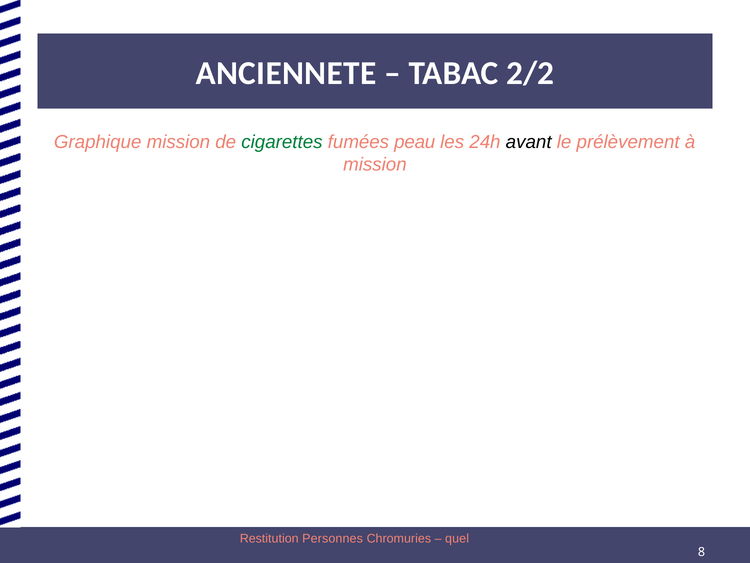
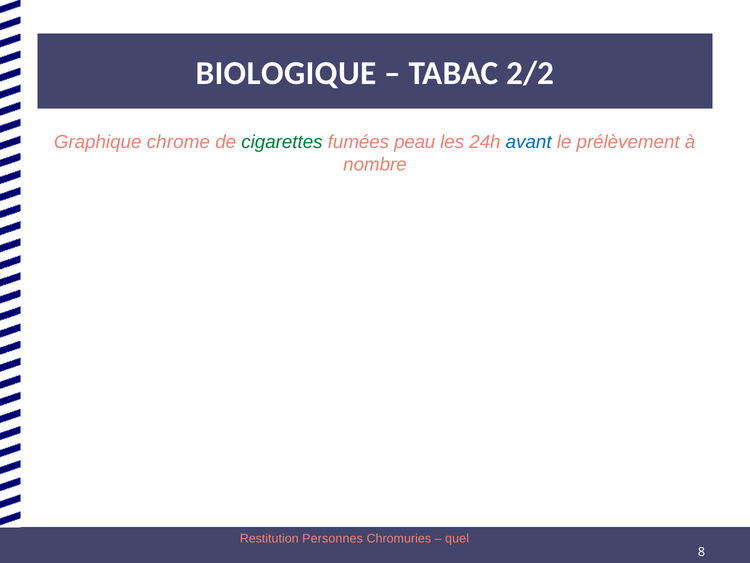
ANCIENNETE: ANCIENNETE -> BIOLOGIQUE (286, 73)
Graphique mission: mission -> chrome (178, 142)
avant colour: black -> blue (529, 142)
mission: mission -> nombre (375, 164)
